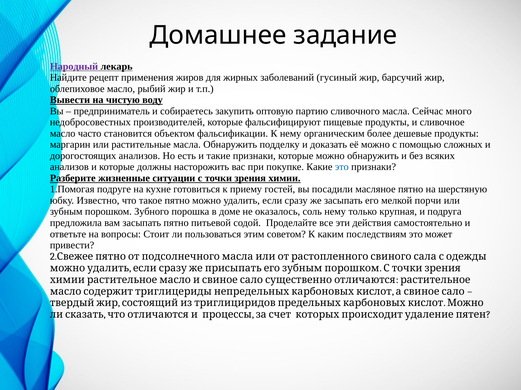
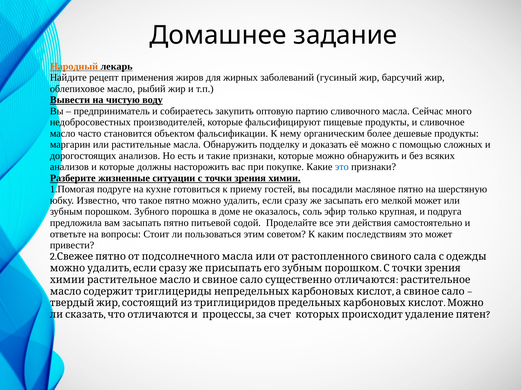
Народный colour: purple -> orange (74, 66)
мелкой порчи: порчи -> может (428, 201)
соль нему: нему -> эфир (335, 212)
